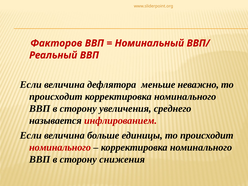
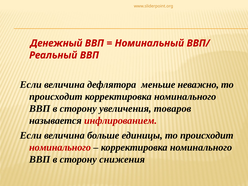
Факторов: Факторов -> Денежный (56, 43)
среднего: среднего -> товаров (173, 109)
